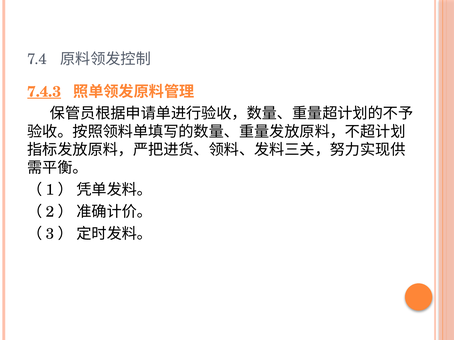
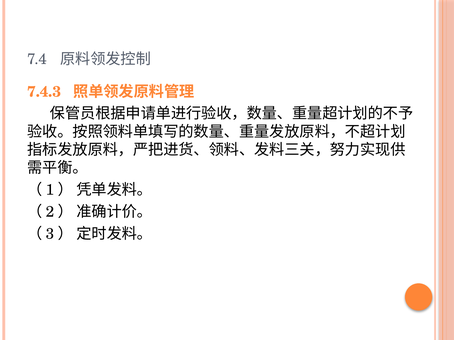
7.4.3 underline: present -> none (44, 92)
